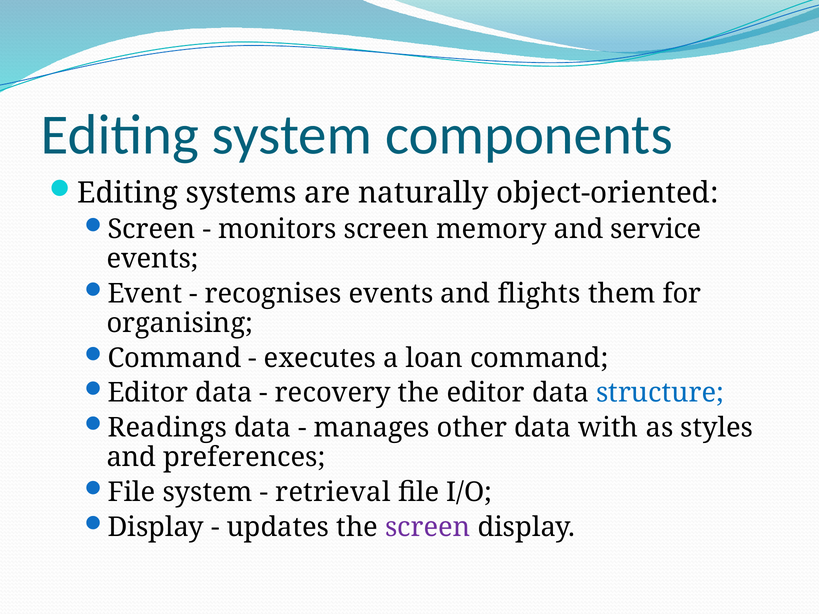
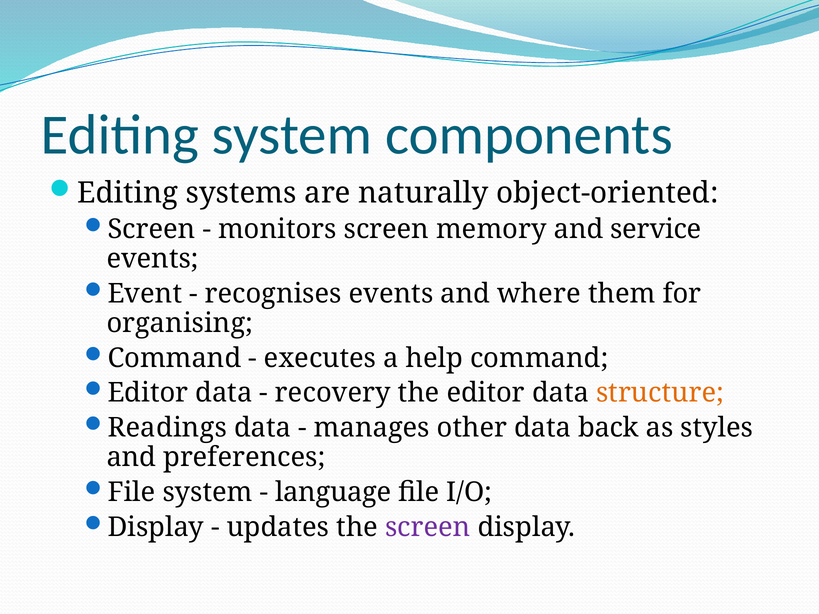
flights: flights -> where (539, 294)
loan: loan -> help (434, 358)
structure colour: blue -> orange (660, 393)
with: with -> back (609, 428)
retrieval: retrieval -> language (333, 492)
